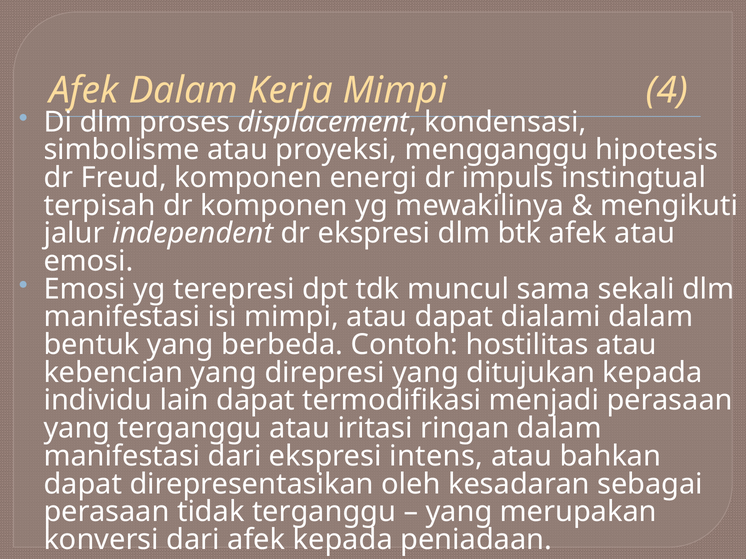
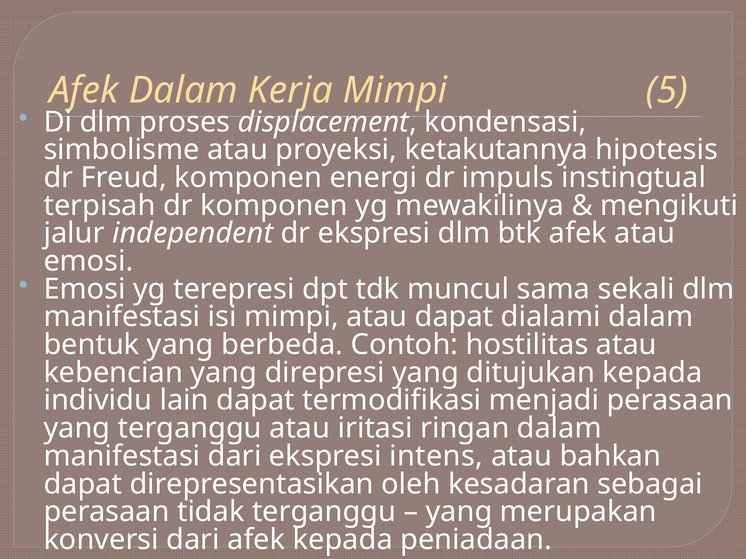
4: 4 -> 5 (667, 90)
mengganggu: mengganggu -> ketakutannya (496, 150)
